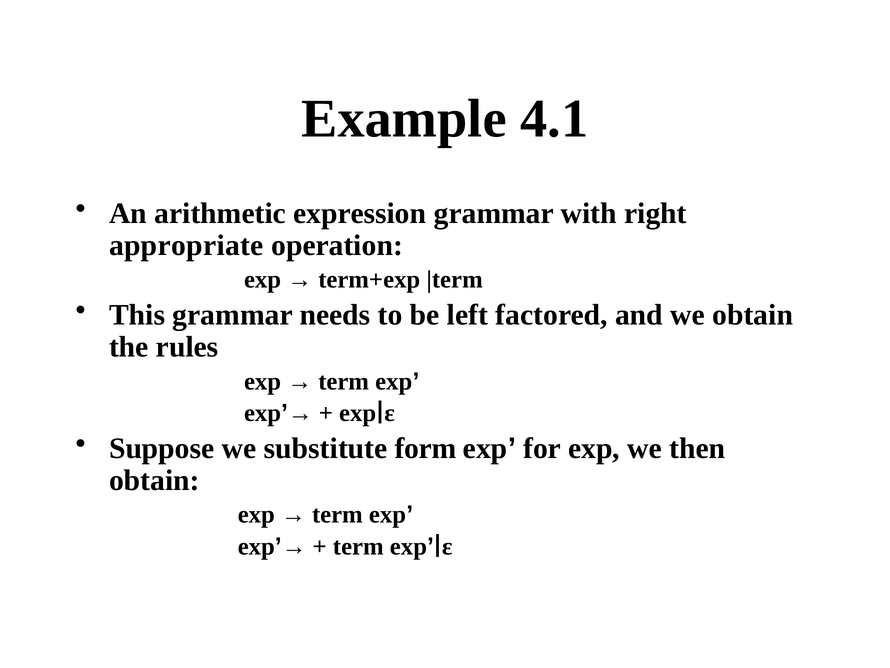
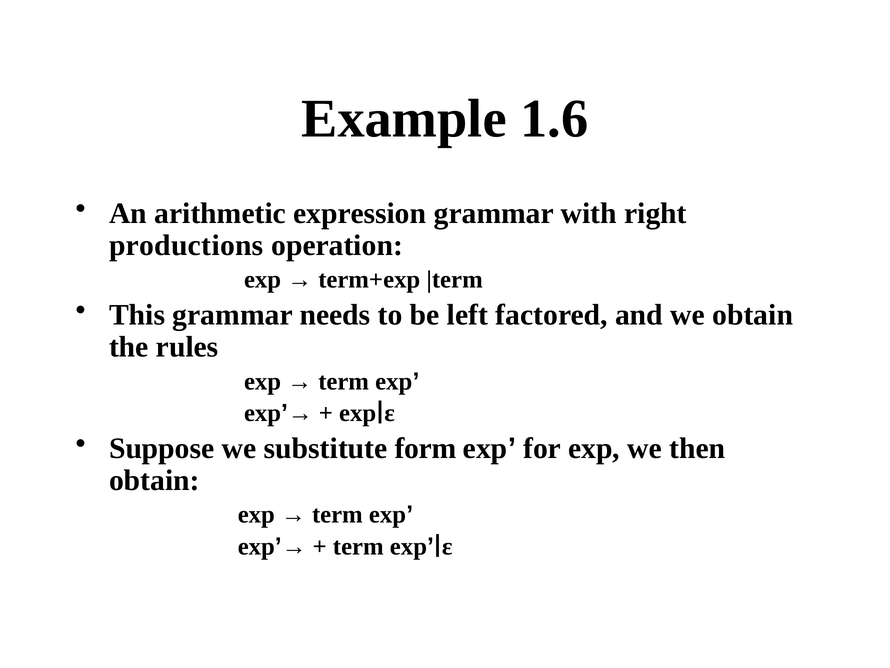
4.1: 4.1 -> 1.6 (554, 119)
appropriate: appropriate -> productions (186, 245)
